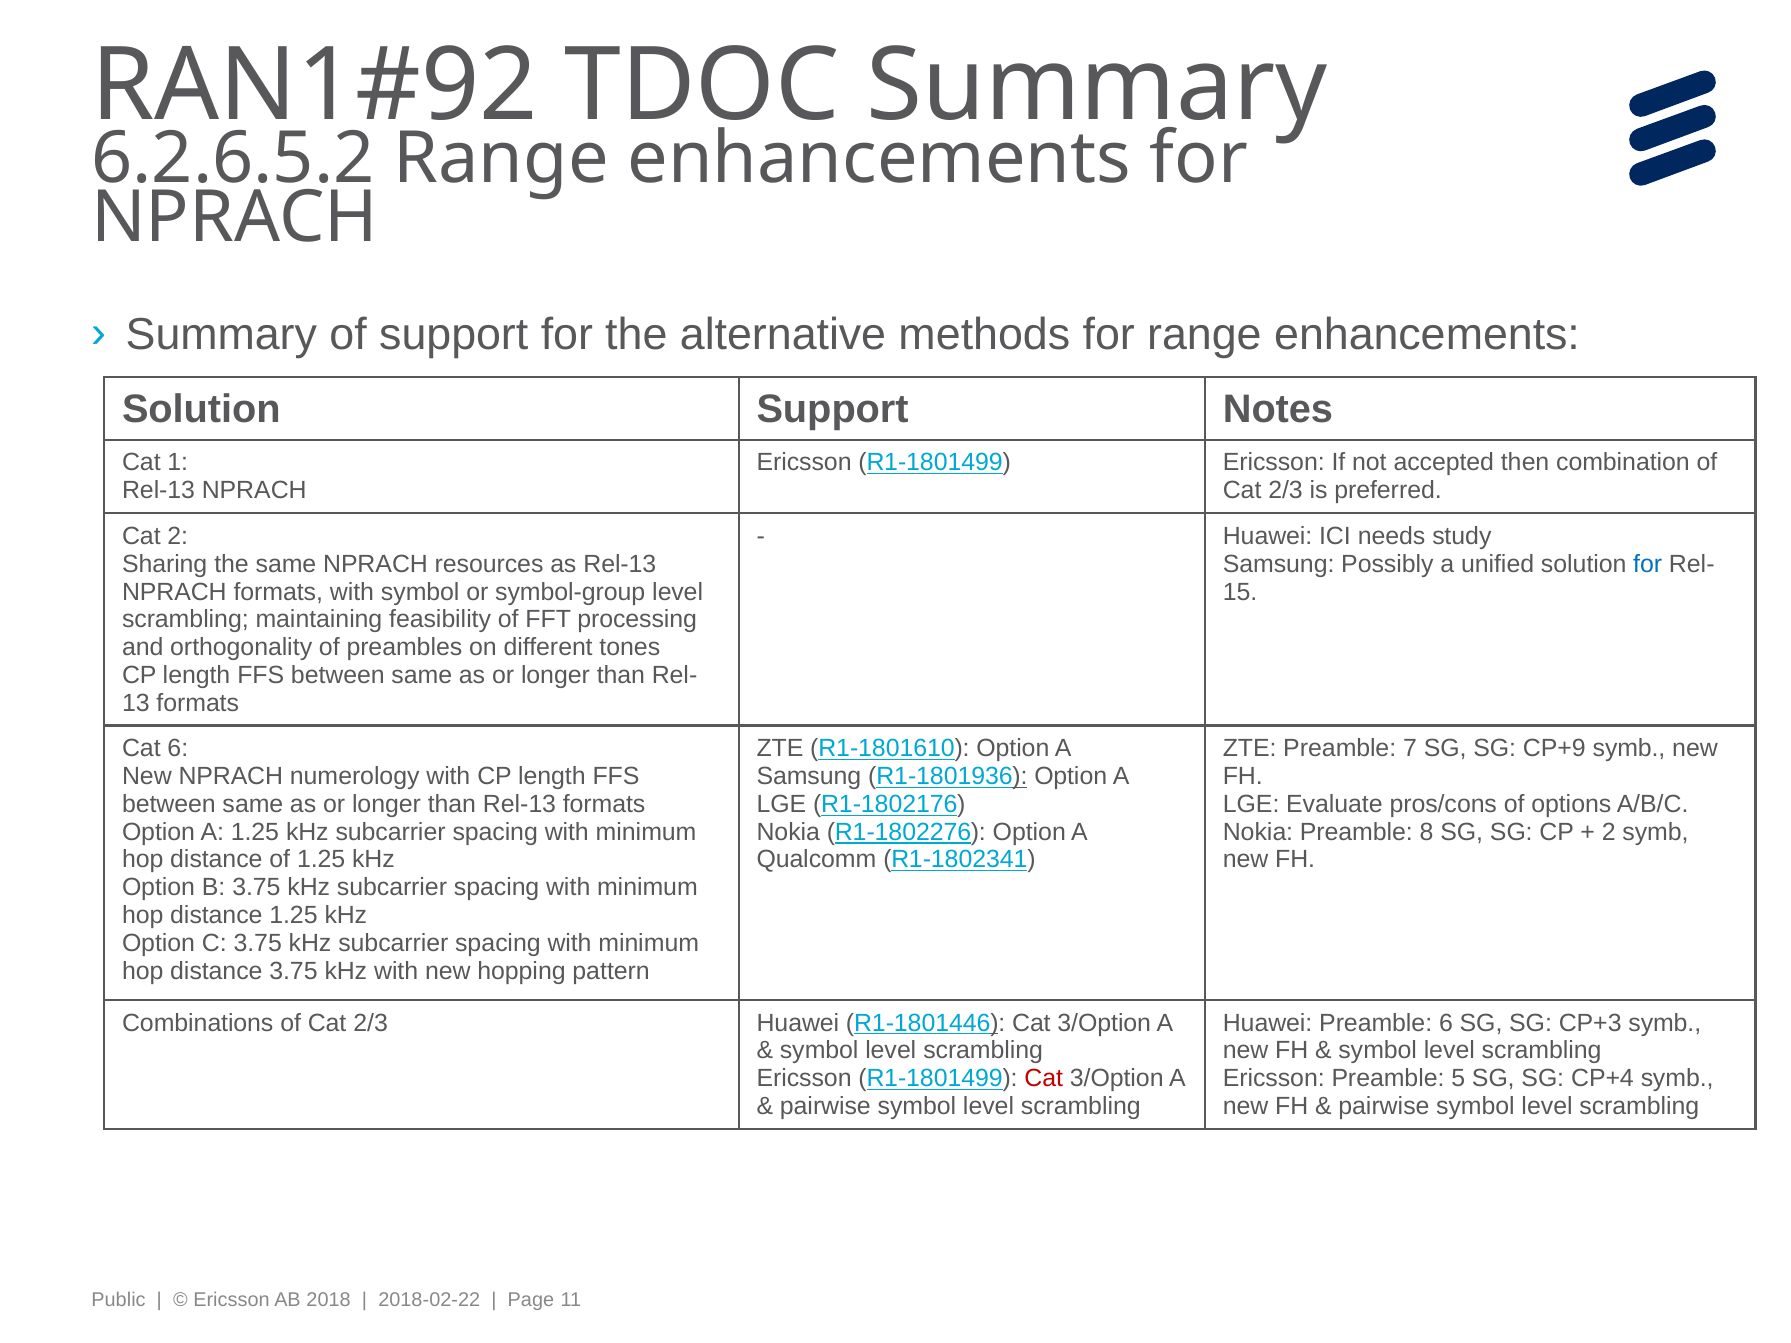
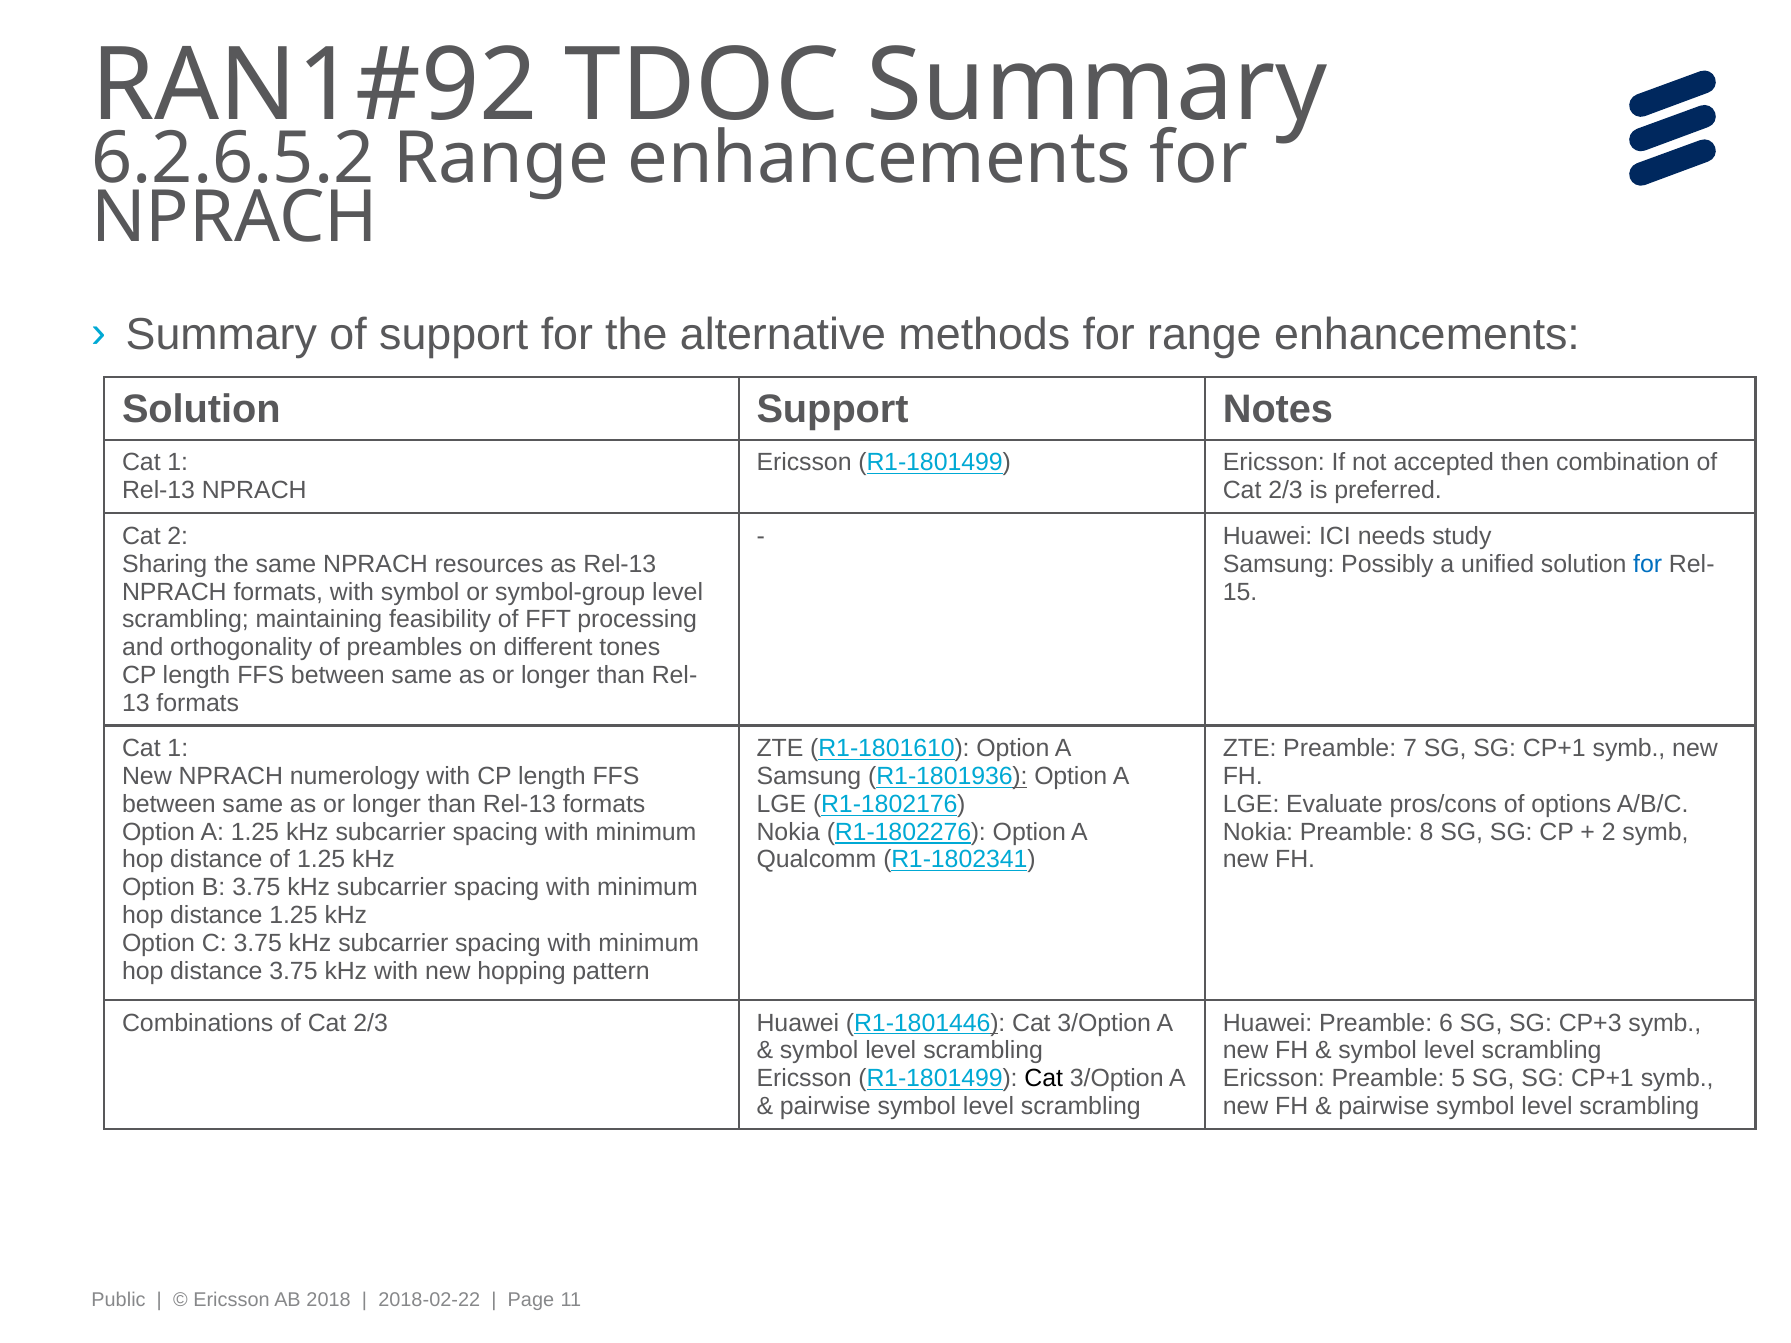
6: 6 -> 1 (178, 749)
7 SG SG CP+9: CP+9 -> CP+1 (1554, 749)
Cat colour: red -> black (1044, 1079)
5 SG SG CP+4: CP+4 -> CP+1 (1602, 1079)
